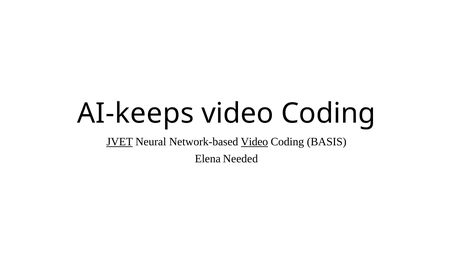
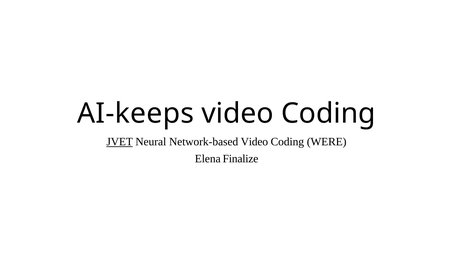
Video underline: present -> none (254, 142)
BASIS: BASIS -> WERE (327, 142)
Needed: Needed -> Finalize (240, 159)
